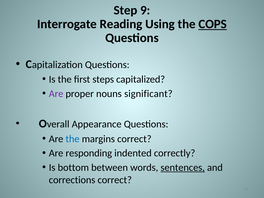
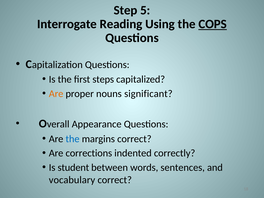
9: 9 -> 5 (145, 10)
Are colour: purple -> orange (56, 94)
responding: responding -> corrections (89, 153)
bottom: bottom -> student (73, 168)
sentences underline: present -> none (183, 168)
corrections: corrections -> vocabulary (72, 180)
